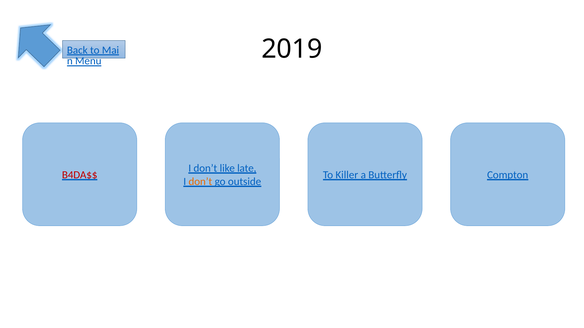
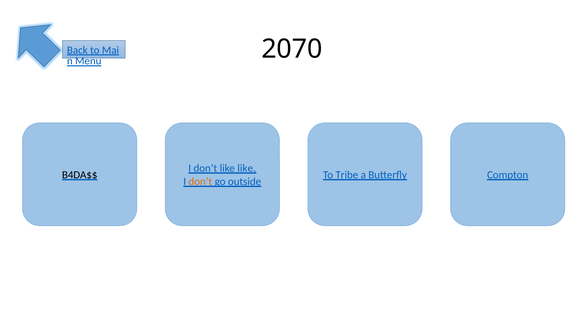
2019: 2019 -> 2070 (292, 49)
like late: late -> like (247, 169)
B4DA$$ colour: red -> black (80, 175)
Killer: Killer -> Tribe (347, 175)
